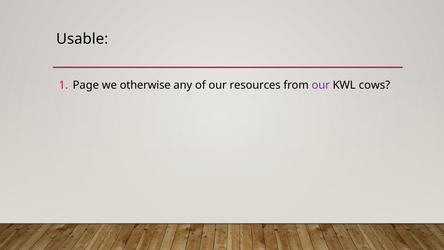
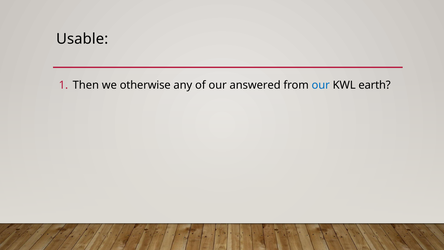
Page: Page -> Then (86, 85)
resources: resources -> answered (255, 85)
our colour: purple -> blue (321, 85)
cows: cows -> earth (375, 85)
